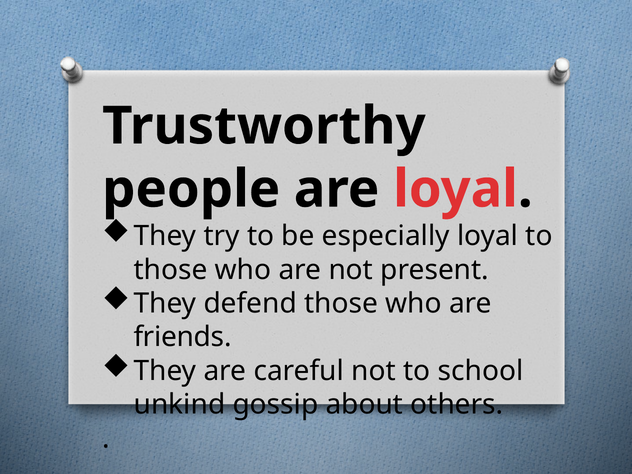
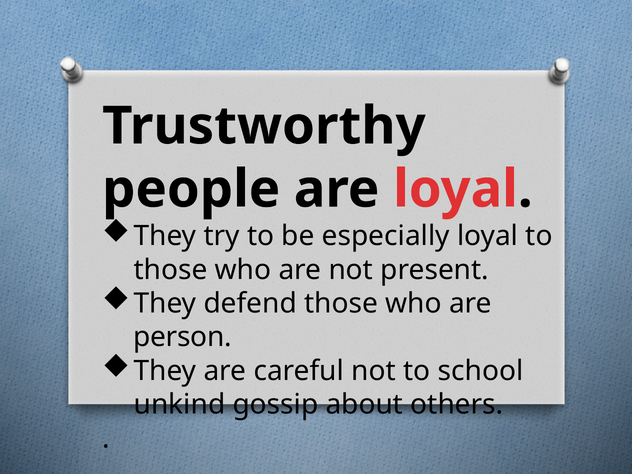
friends: friends -> person (183, 337)
